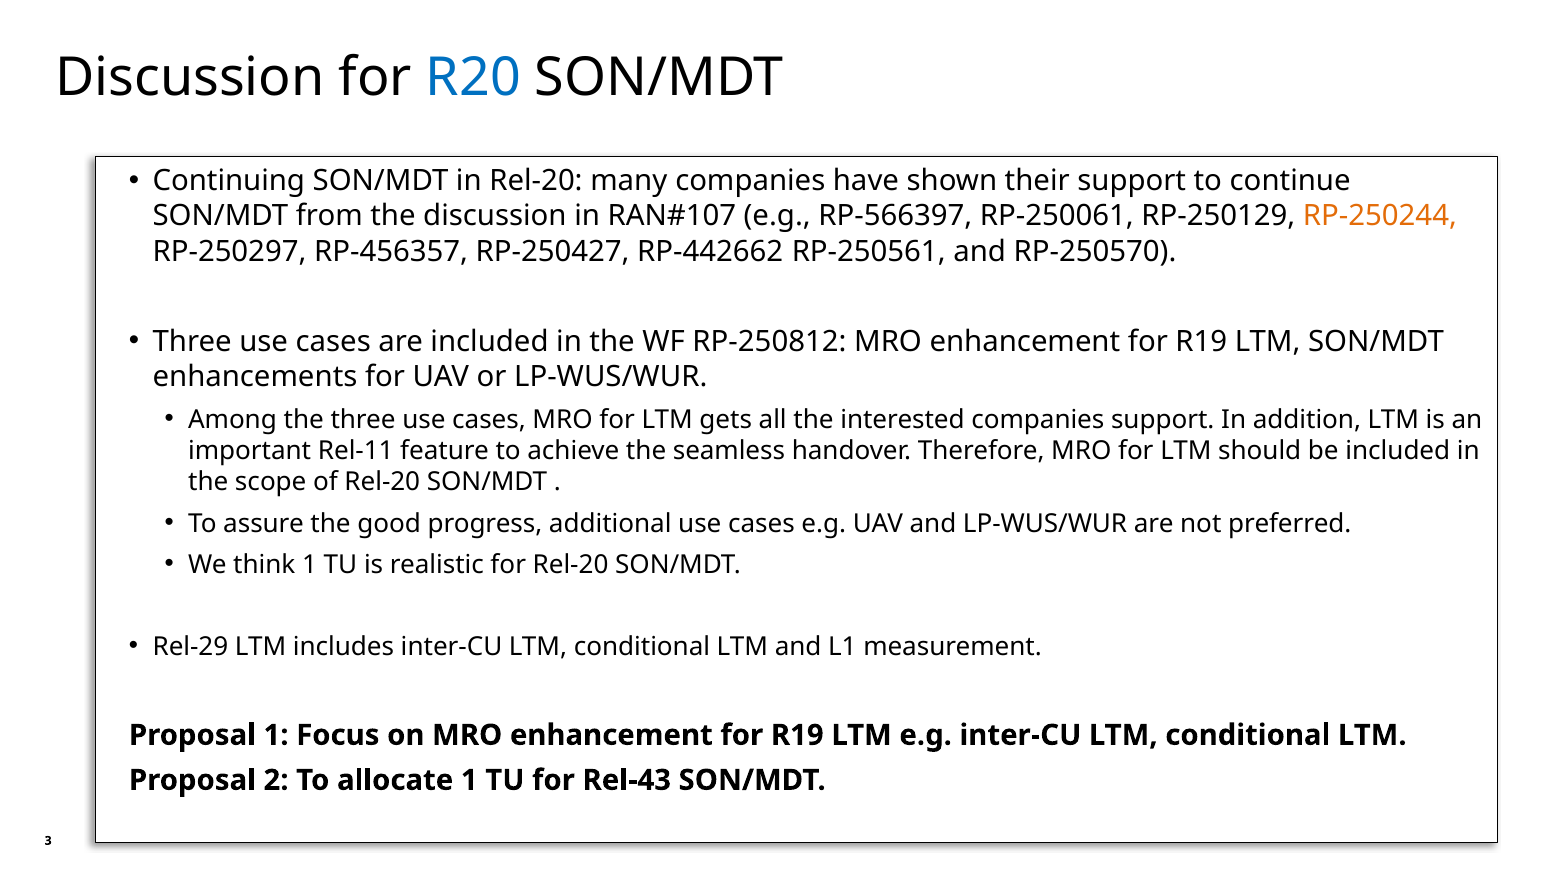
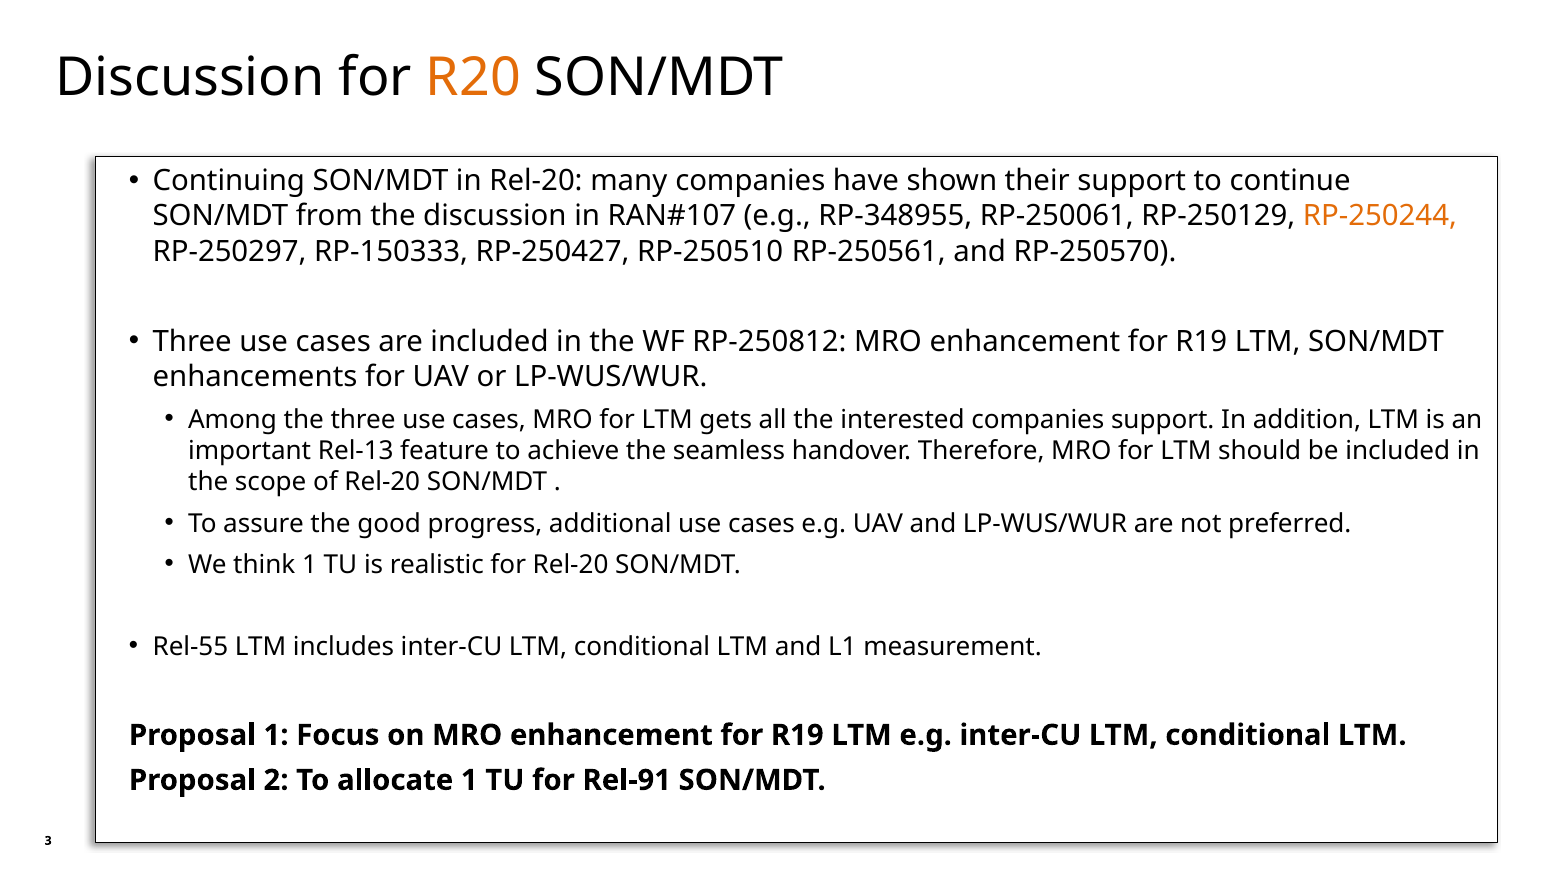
R20 colour: blue -> orange (473, 78)
RP-566397: RP-566397 -> RP-348955 (895, 216)
RP-456357: RP-456357 -> RP-150333 (391, 251)
RP-442662: RP-442662 -> RP-250510 (710, 251)
Rel-11: Rel-11 -> Rel-13 (356, 451)
Rel-29: Rel-29 -> Rel-55 (190, 647)
Rel-43: Rel-43 -> Rel-91 (627, 780)
